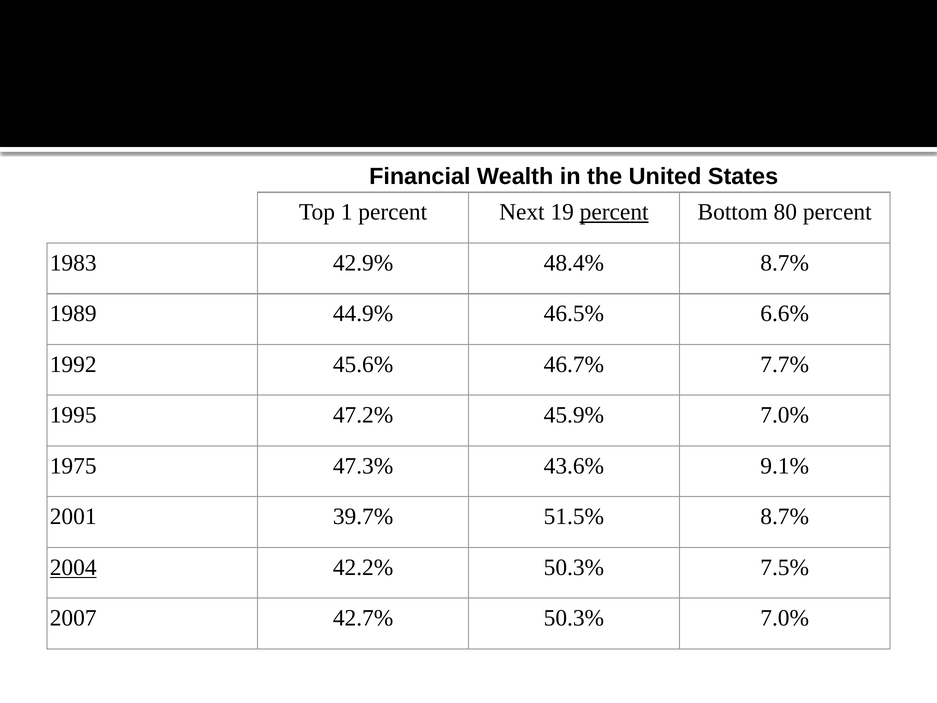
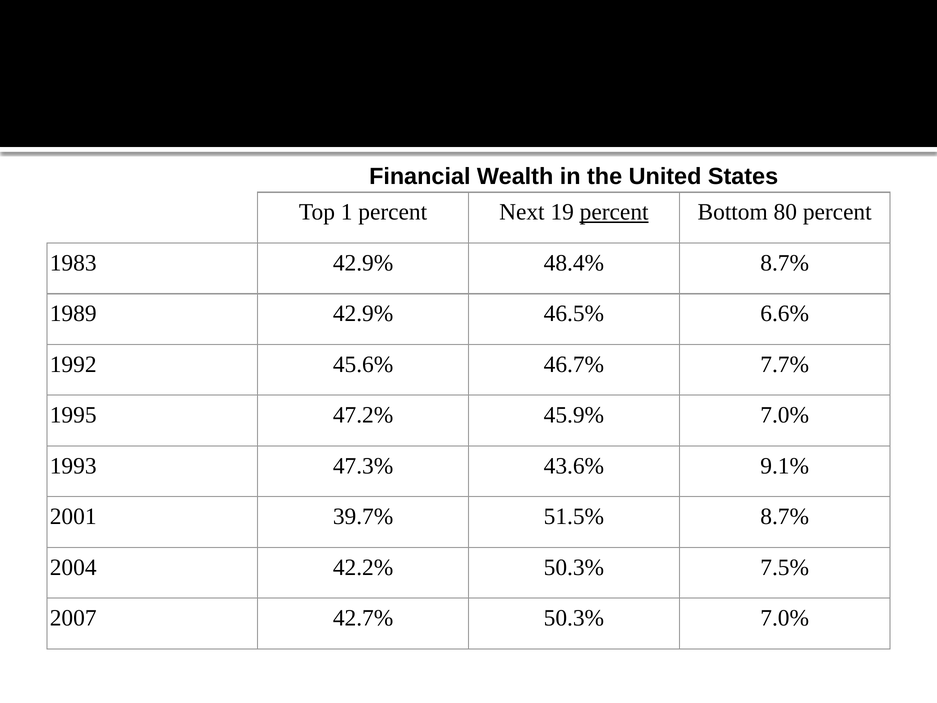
1989 44.9%: 44.9% -> 42.9% (363, 314)
1975: 1975 -> 1993 (73, 466)
2004 underline: present -> none (73, 567)
